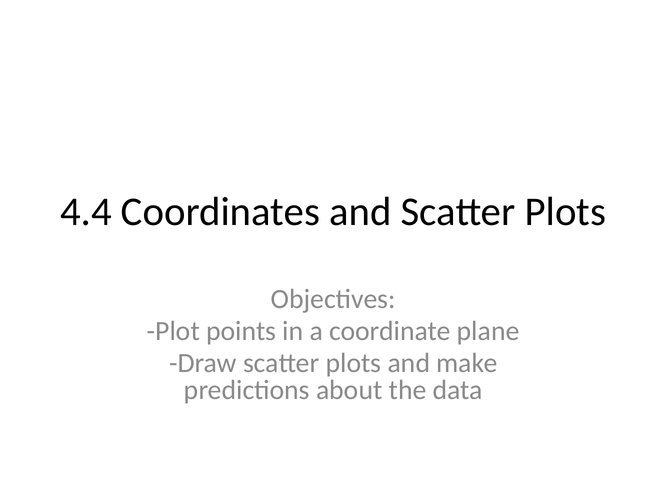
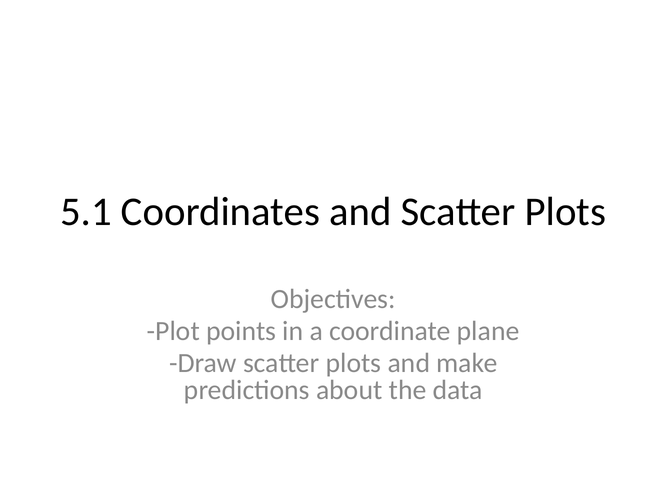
4.4: 4.4 -> 5.1 (86, 212)
